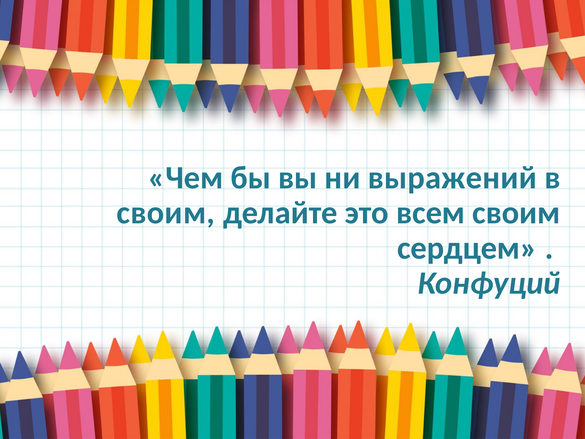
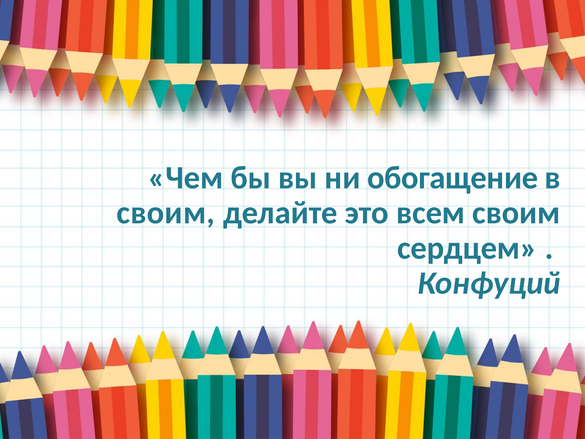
выражений: выражений -> обогащение (453, 178)
